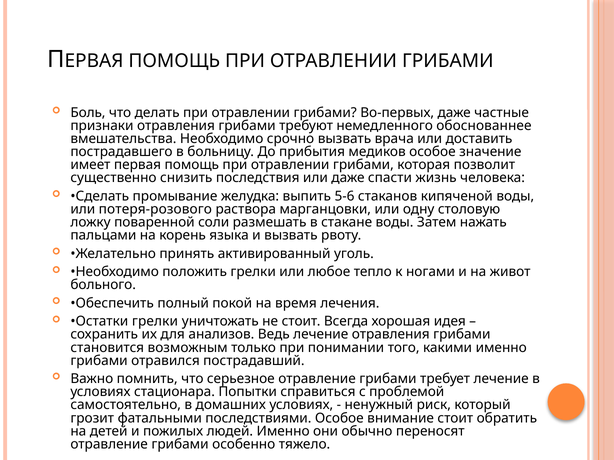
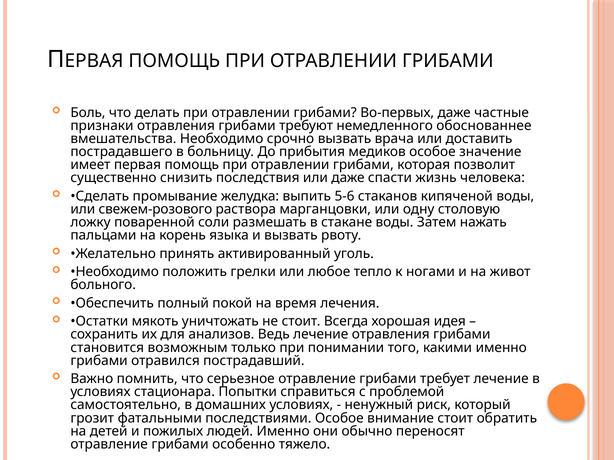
потеря-розового: потеря-розового -> свежем-розового (155, 209)
Остатки грелки: грелки -> мякоть (155, 322)
